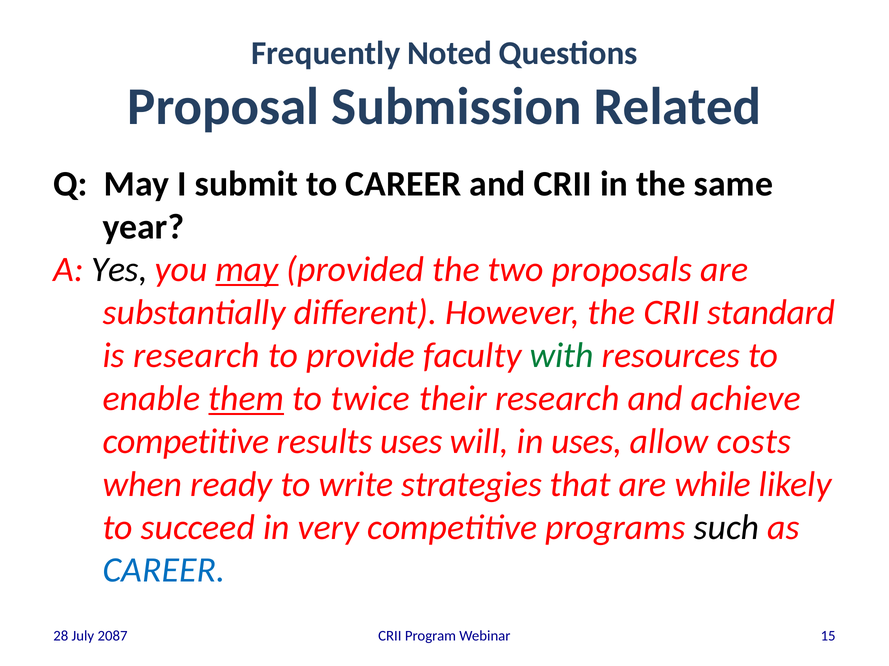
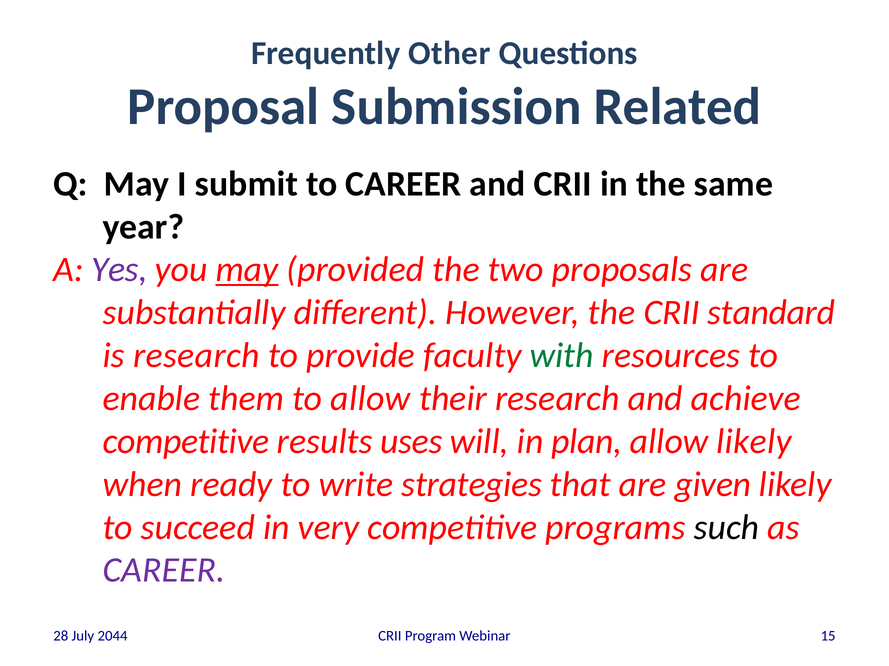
Noted: Noted -> Other (449, 53)
Yes colour: black -> purple (119, 270)
them underline: present -> none (246, 399)
to twice: twice -> allow (370, 399)
in uses: uses -> plan (587, 442)
allow costs: costs -> likely (754, 442)
while: while -> given (713, 485)
CAREER colour: blue -> purple (164, 571)
2087: 2087 -> 2044 (113, 637)
